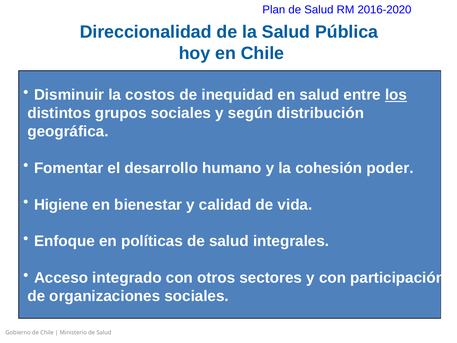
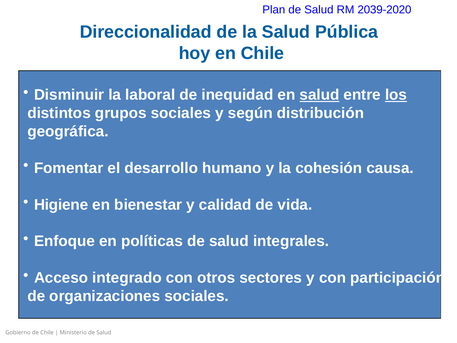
2016-2020: 2016-2020 -> 2039-2020 (384, 10)
costos: costos -> laboral (150, 95)
salud underline: none -> present (319, 95)
poder: poder -> causa (390, 168)
